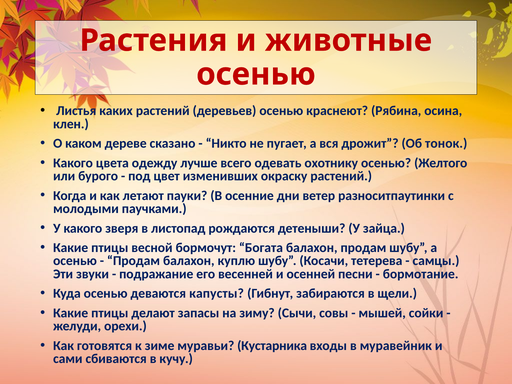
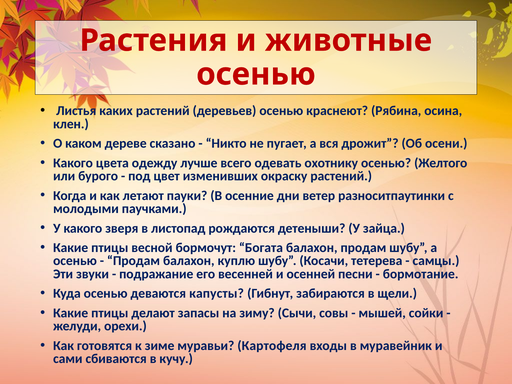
тонок: тонок -> осени (446, 143)
Кустарника: Кустарника -> Картофеля (272, 346)
